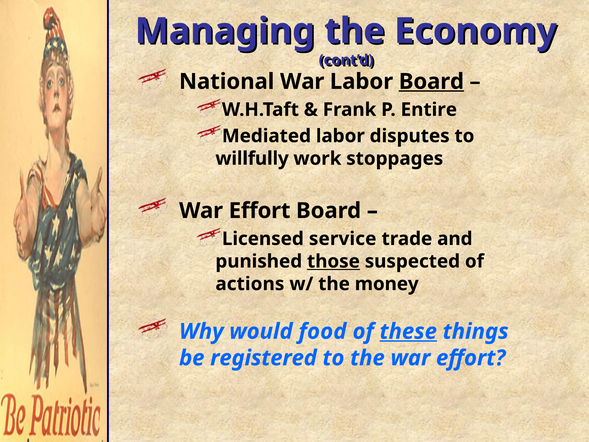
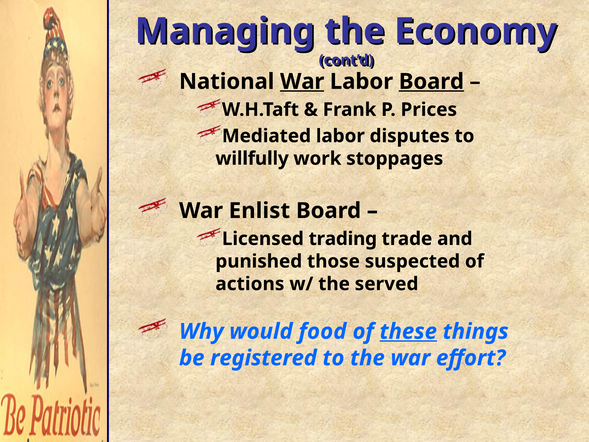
War underline: none -> present (302, 81)
Entire: Entire -> Prices (429, 110)
Effort: Effort -> Enlist (259, 211)
service: service -> trading (343, 239)
those underline: present -> none (333, 261)
money: money -> served (387, 284)
